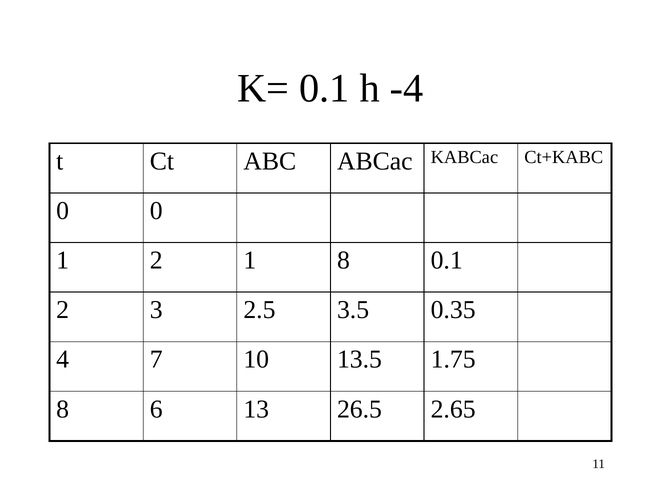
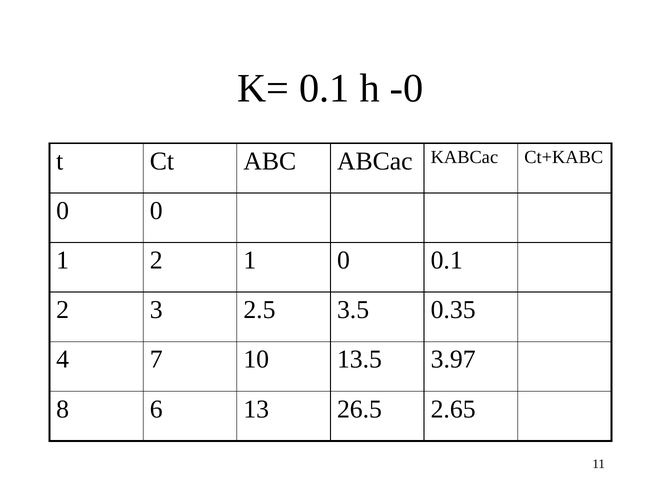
-4: -4 -> -0 (407, 88)
1 8: 8 -> 0 (344, 260)
1.75: 1.75 -> 3.97 (453, 359)
